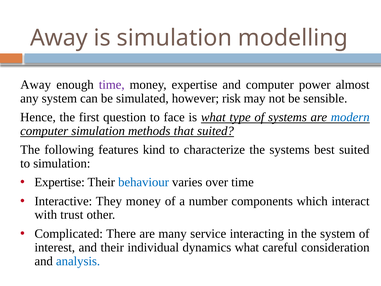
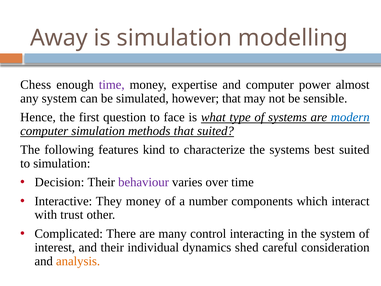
Away: Away -> Chess (36, 85)
however risk: risk -> that (231, 98)
Expertise: Expertise -> Decision (59, 182)
behaviour colour: blue -> purple (144, 182)
service: service -> control (208, 233)
dynamics what: what -> shed (247, 247)
analysis colour: blue -> orange (78, 261)
